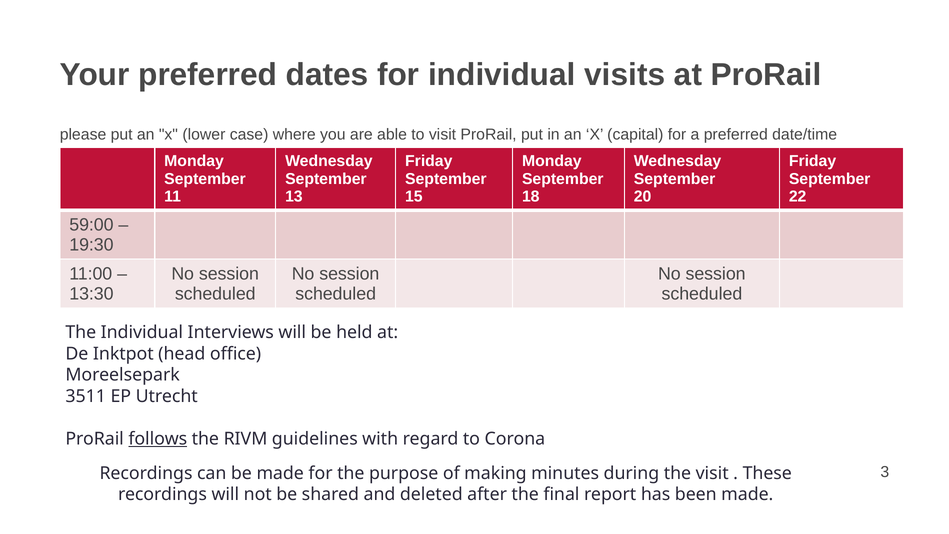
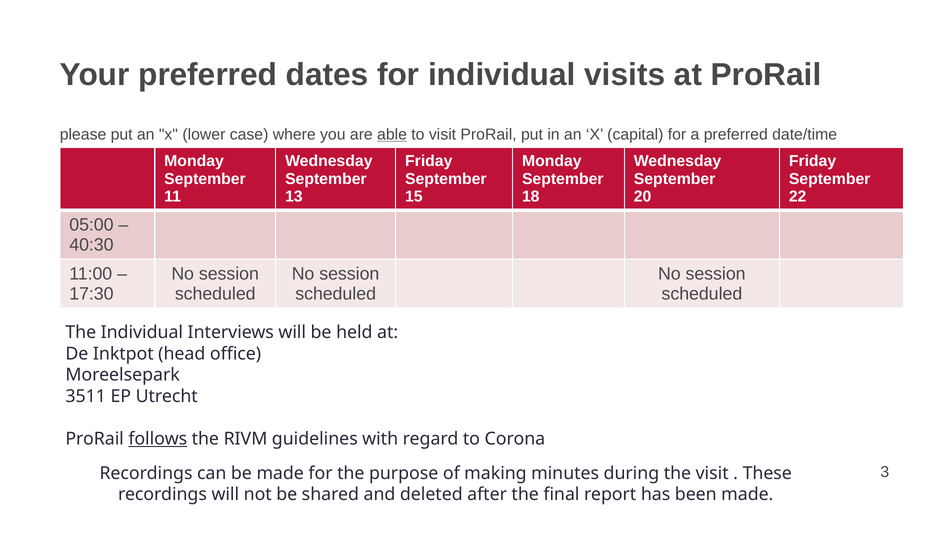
able underline: none -> present (392, 134)
59:00: 59:00 -> 05:00 (91, 225)
19:30: 19:30 -> 40:30 (91, 245)
13:30: 13:30 -> 17:30 (91, 294)
